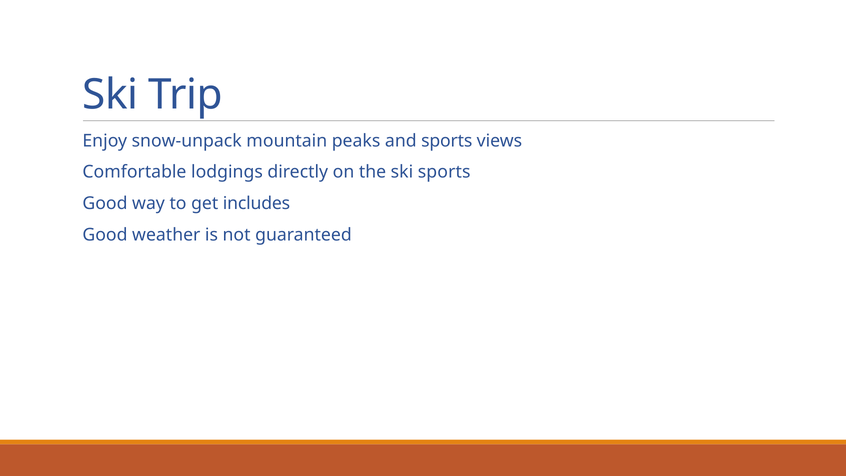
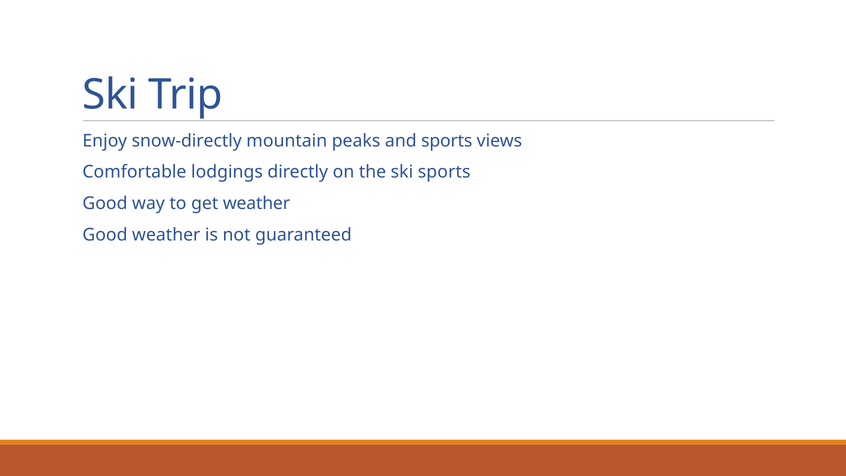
snow-unpack: snow-unpack -> snow-directly (187, 141)
get includes: includes -> weather (256, 203)
